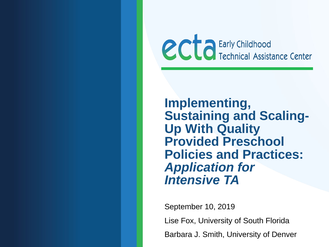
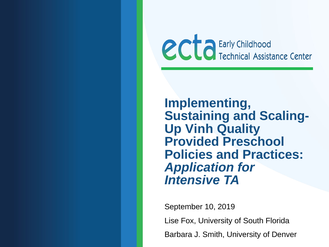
With: With -> Vinh (199, 129)
